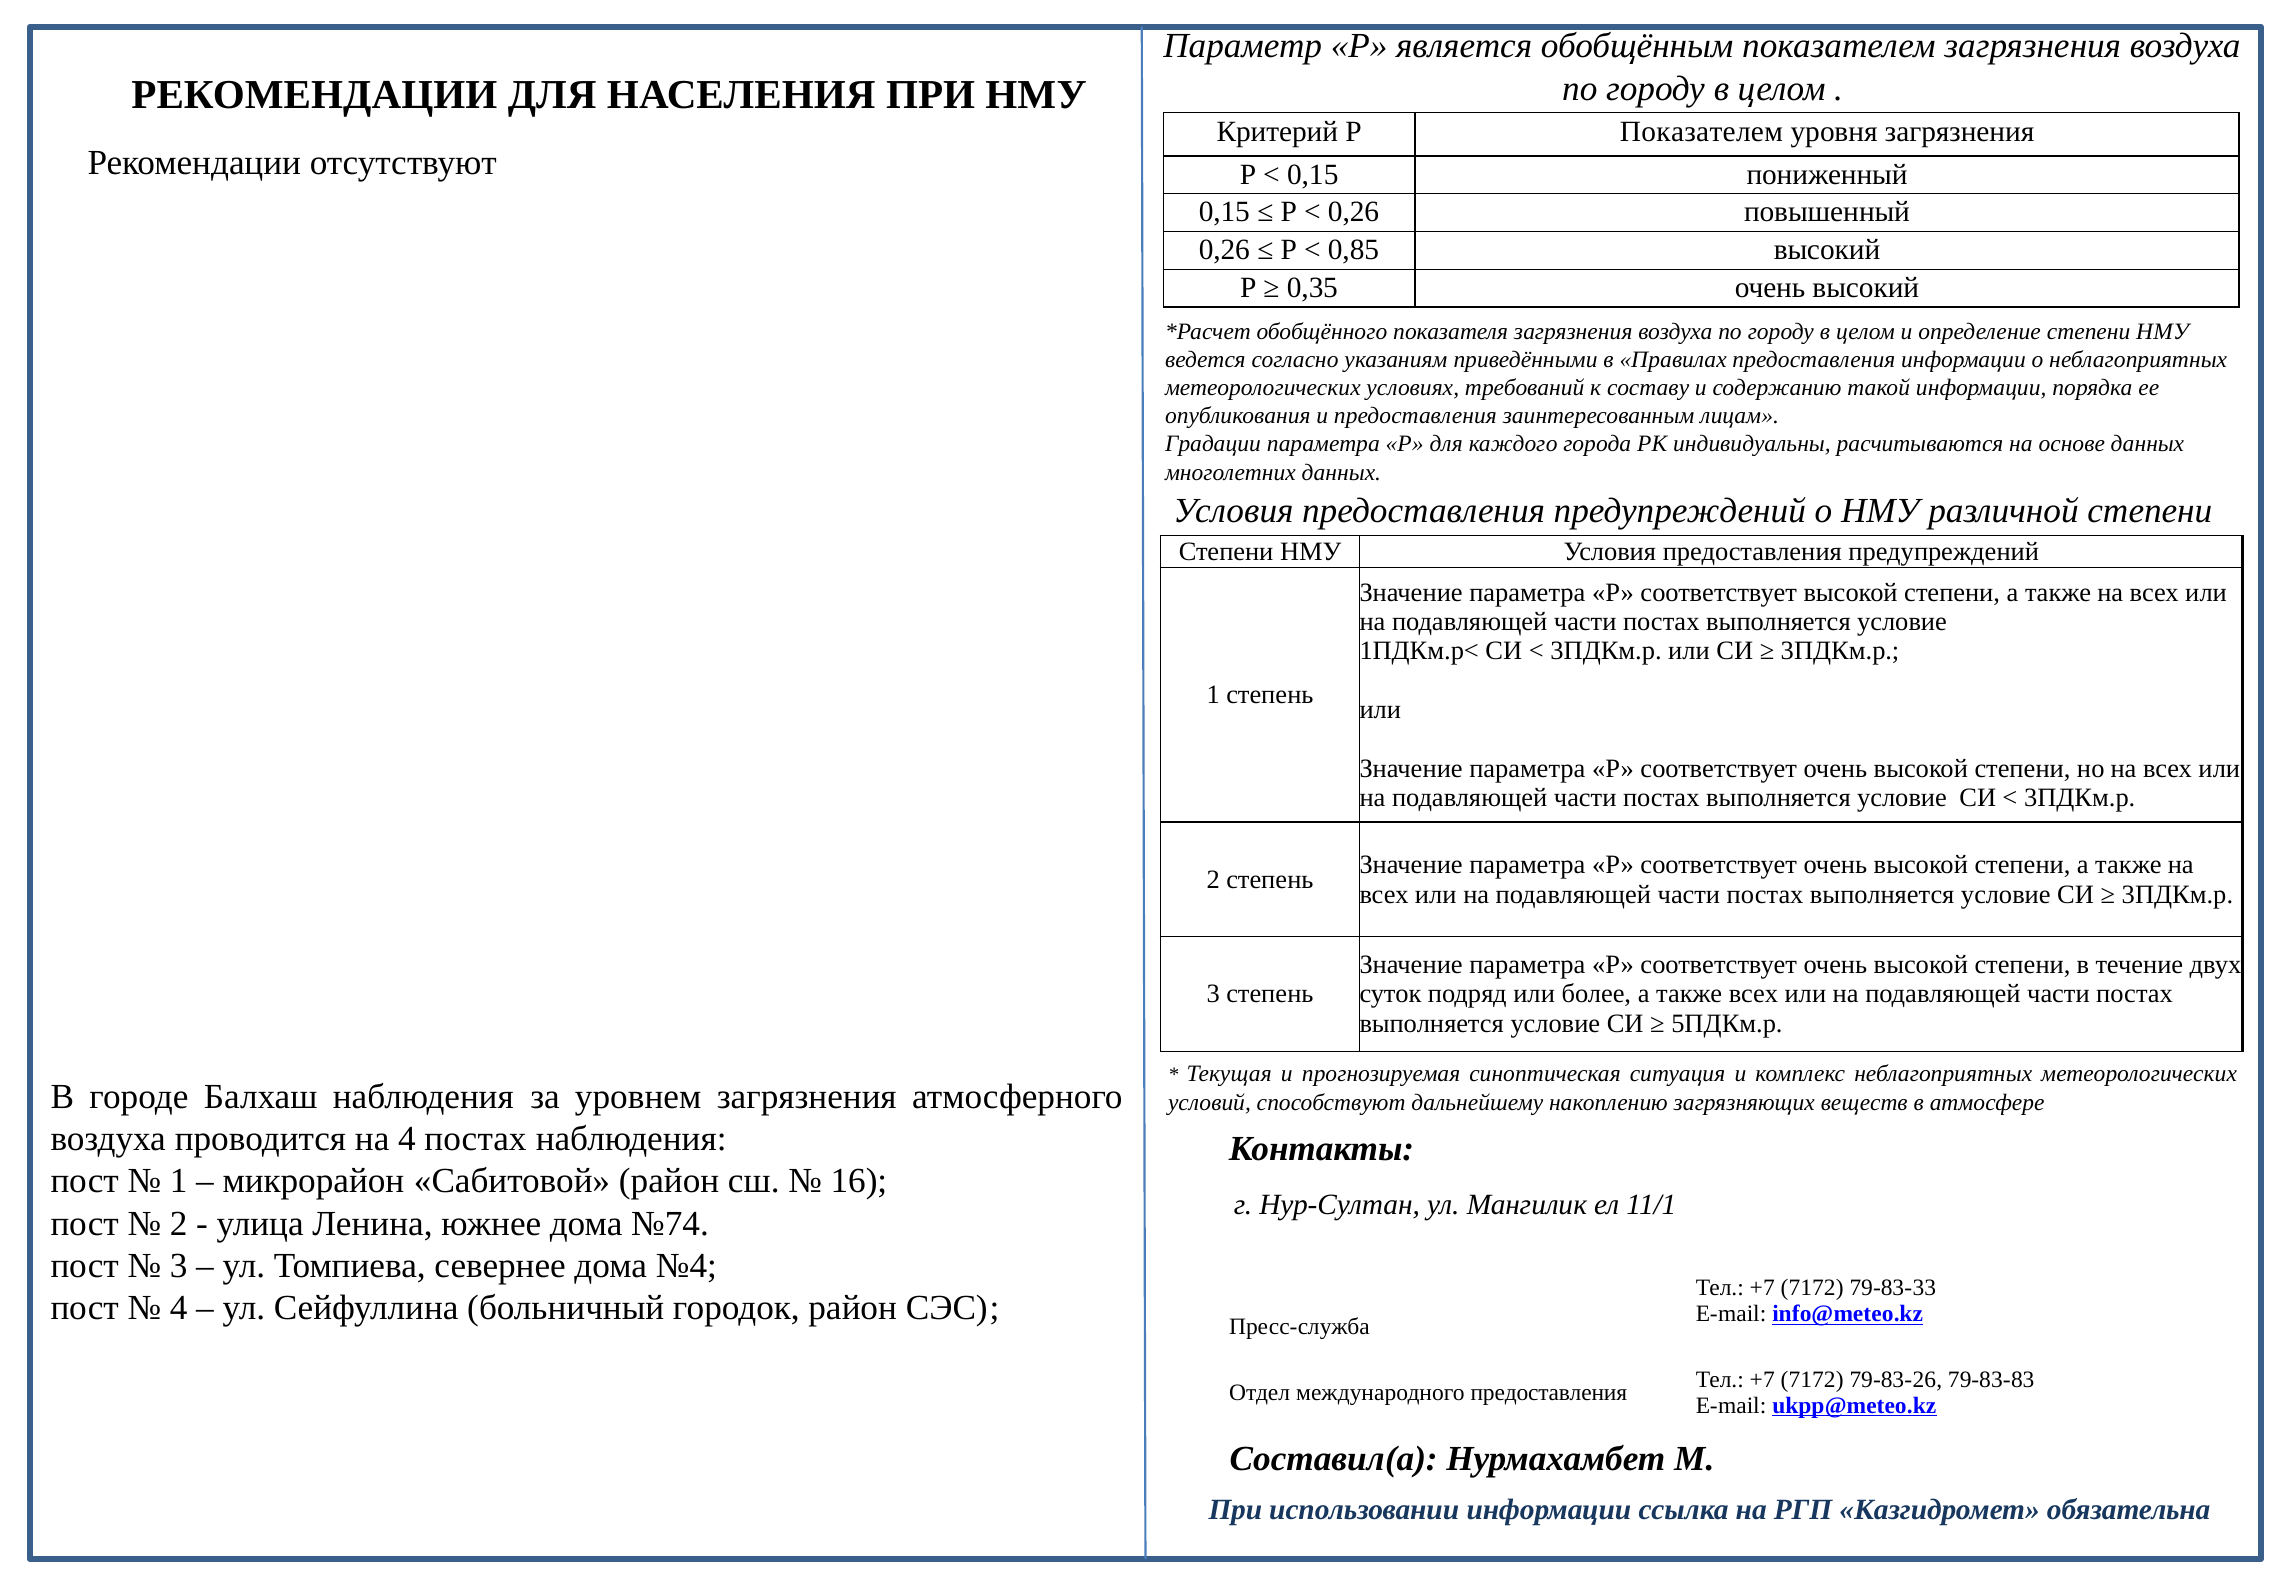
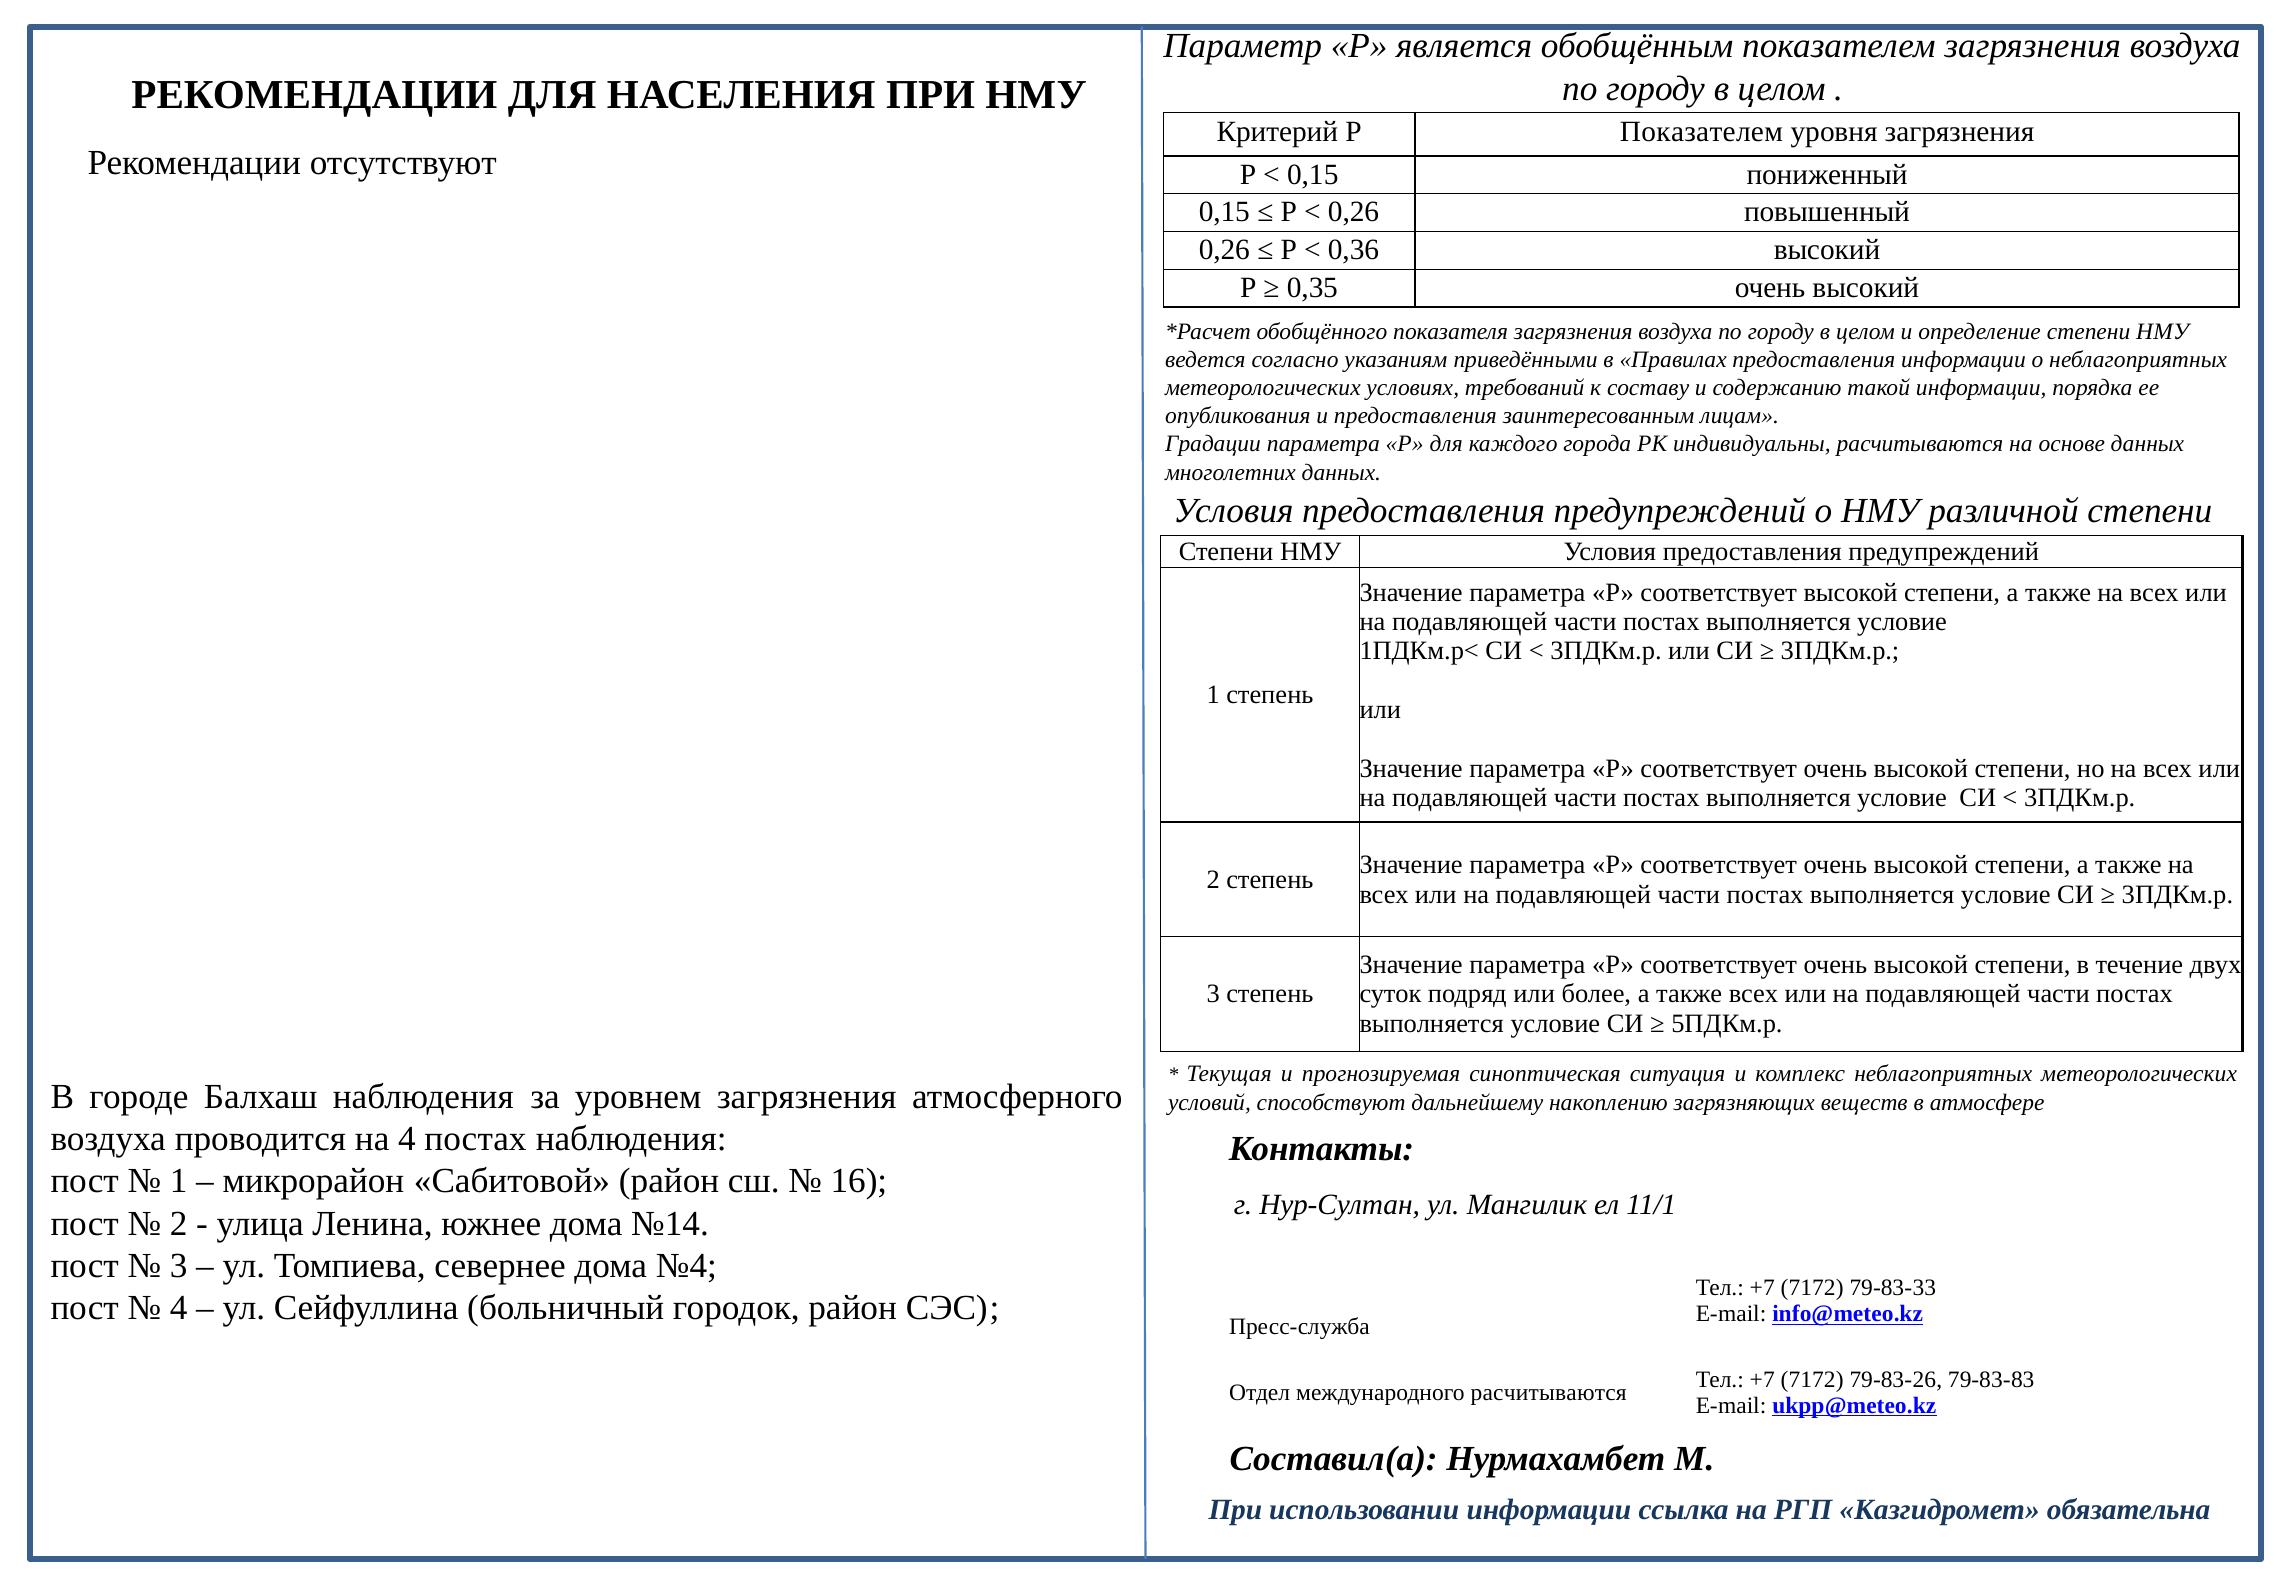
0,85: 0,85 -> 0,36 (1353, 250)
№74: №74 -> №14 (670, 1224)
международного предоставления: предоставления -> расчитываются (1549, 1393)
